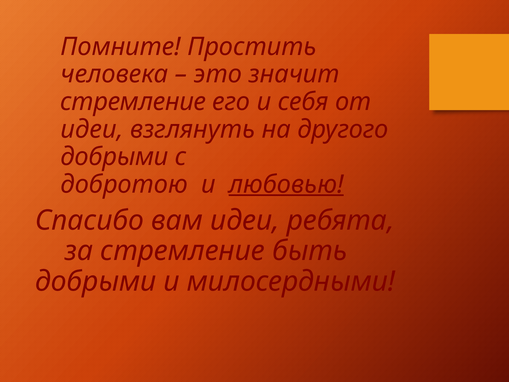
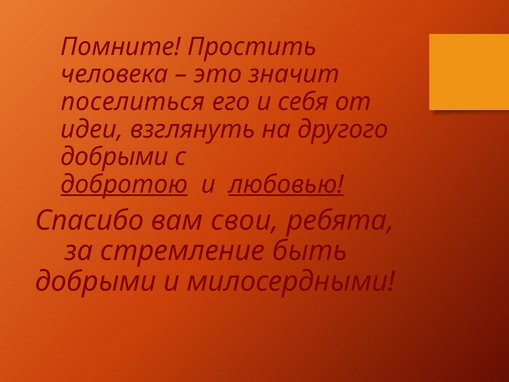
стремление: стремление -> поселиться (133, 102)
добротою underline: none -> present (124, 184)
вам идеи: идеи -> свои (245, 220)
